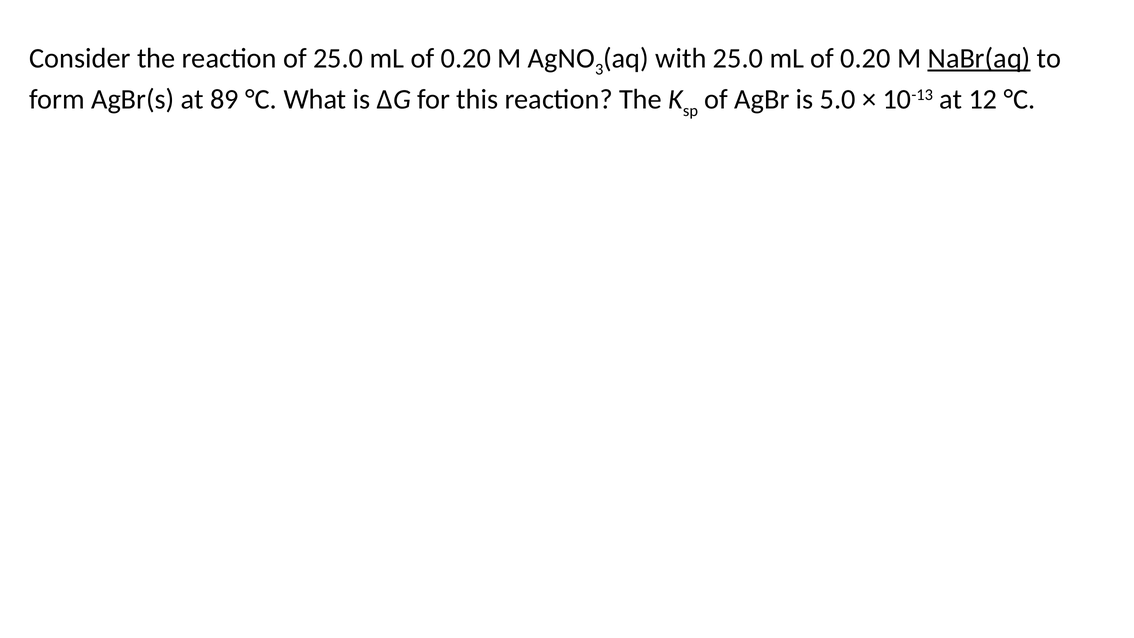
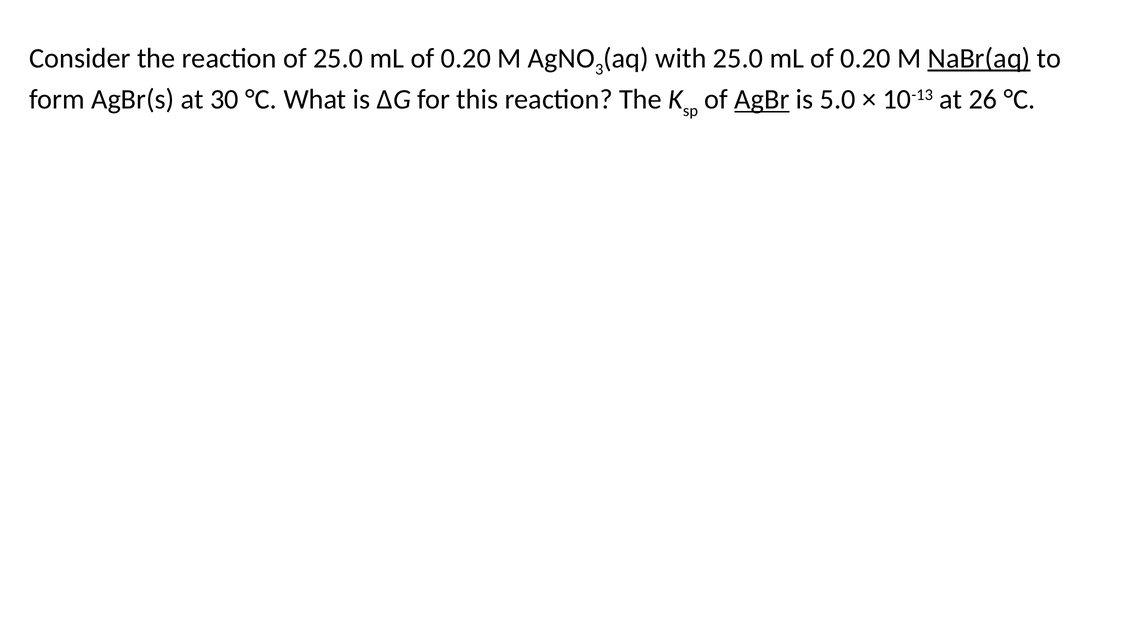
89: 89 -> 30 (224, 100)
AgBr underline: none -> present (762, 100)
12: 12 -> 26 (983, 100)
